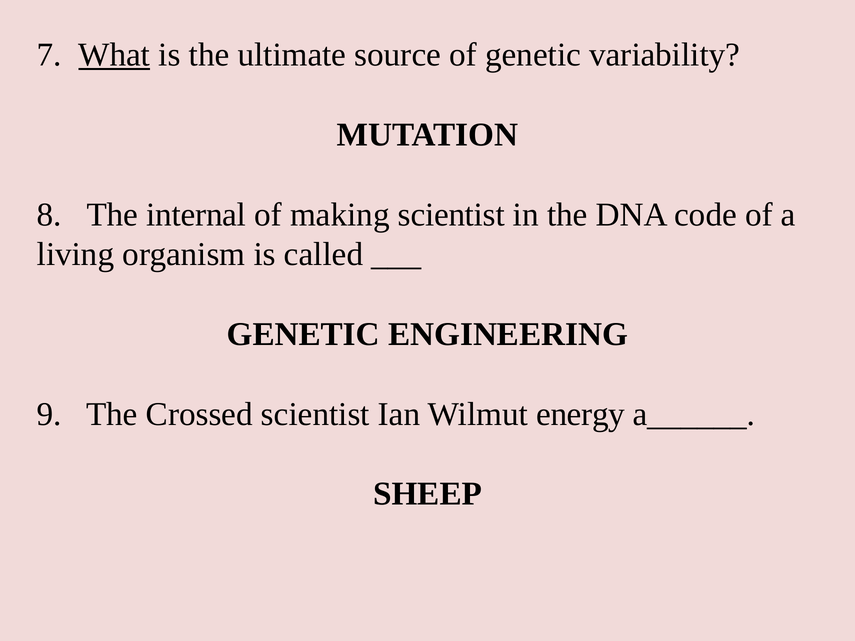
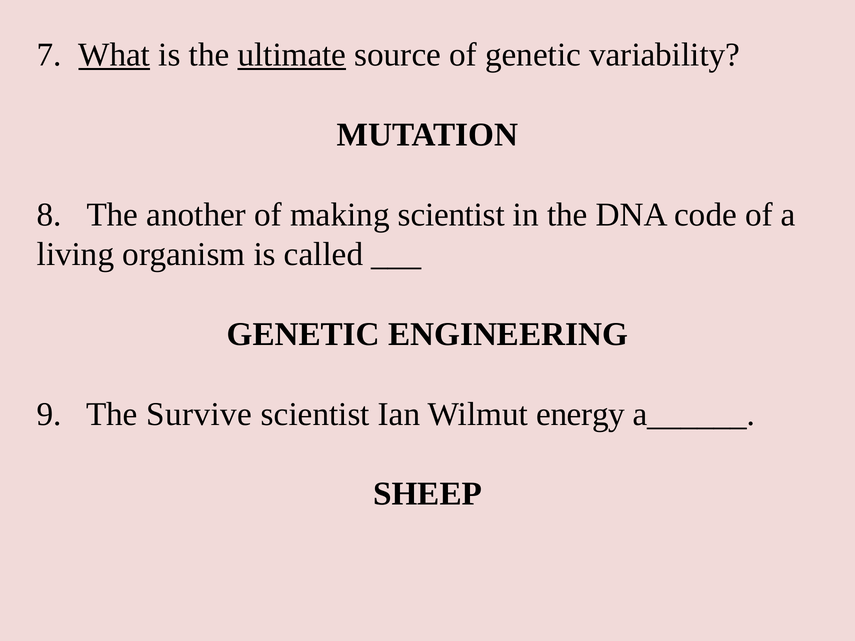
ultimate underline: none -> present (292, 55)
internal: internal -> another (196, 215)
Crossed: Crossed -> Survive (199, 414)
